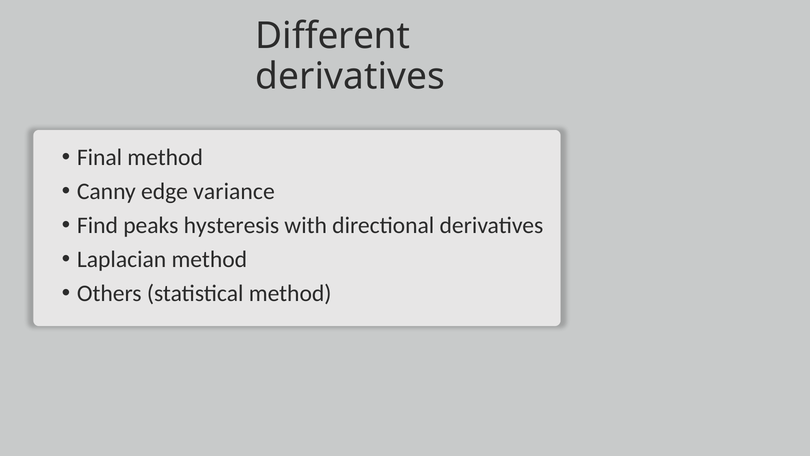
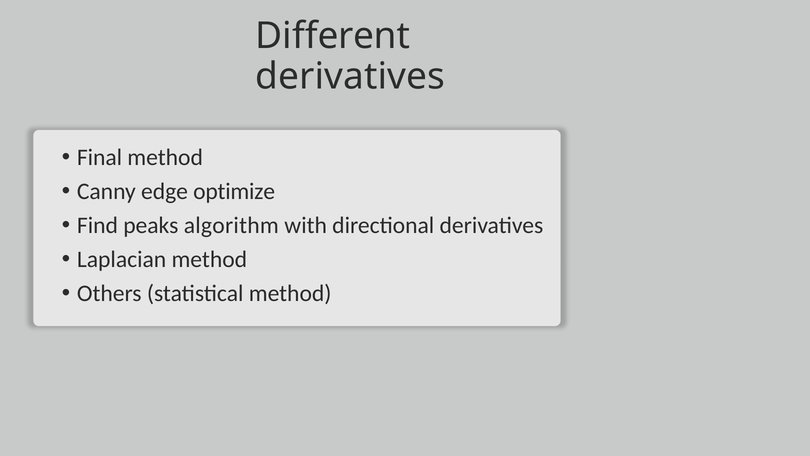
variance: variance -> optimize (234, 191)
hysteresis: hysteresis -> algorithm (231, 225)
